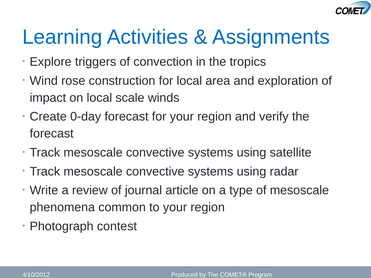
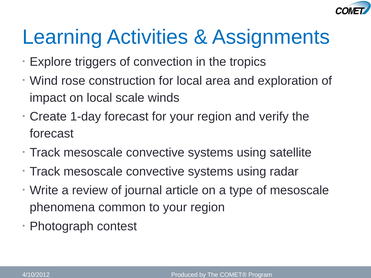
0-day: 0-day -> 1-day (86, 117)
